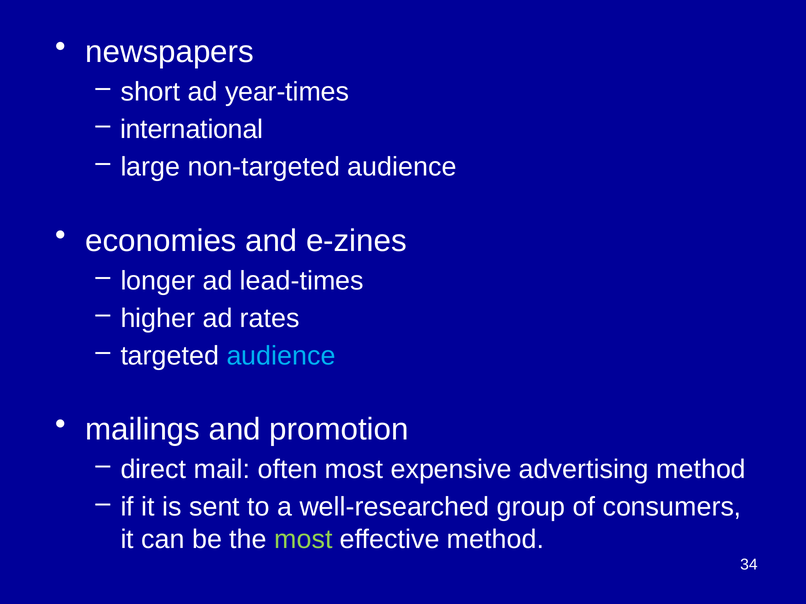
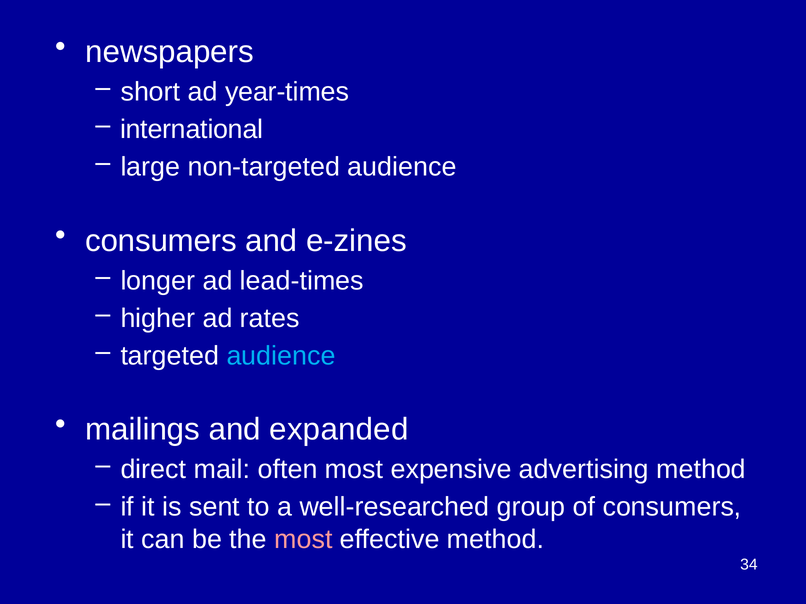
economies: economies -> consumers (161, 241)
promotion: promotion -> expanded (339, 430)
most colour: light green -> pink (303, 540)
